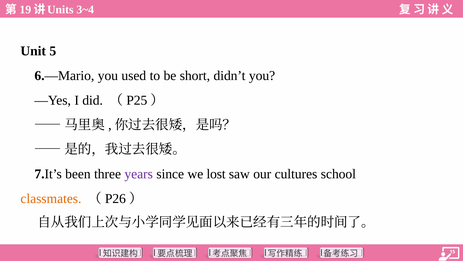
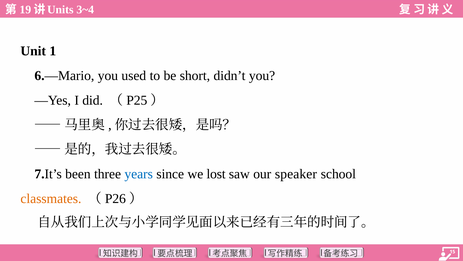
5: 5 -> 1 (53, 51)
years colour: purple -> blue (139, 174)
cultures: cultures -> speaker (296, 174)
